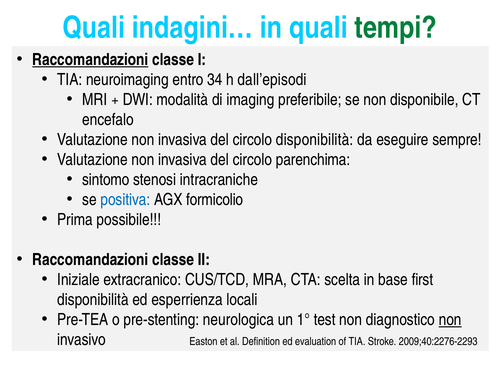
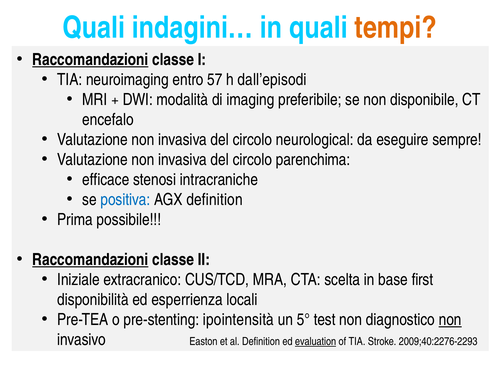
tempi colour: green -> orange (396, 28)
34: 34 -> 57 (215, 80)
circolo disponibilità: disponibilità -> neurological (315, 140)
sintomo: sintomo -> efficace (106, 180)
AGX formicolio: formicolio -> definition (215, 200)
Raccomandazioni underline: none -> present (90, 260)
neurologica: neurologica -> ipointensità (238, 320)
1°: 1° -> 5° (303, 320)
evaluation underline: none -> present (316, 342)
